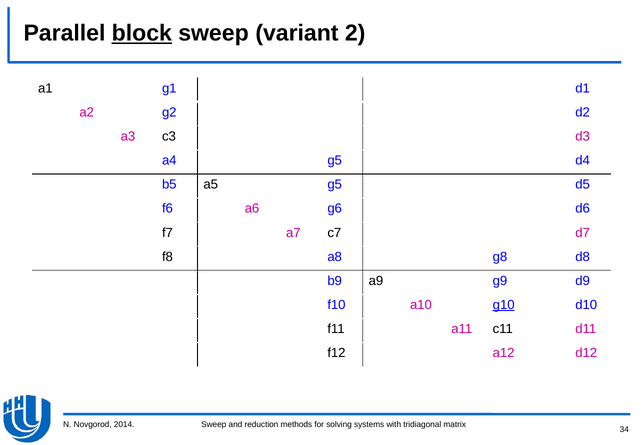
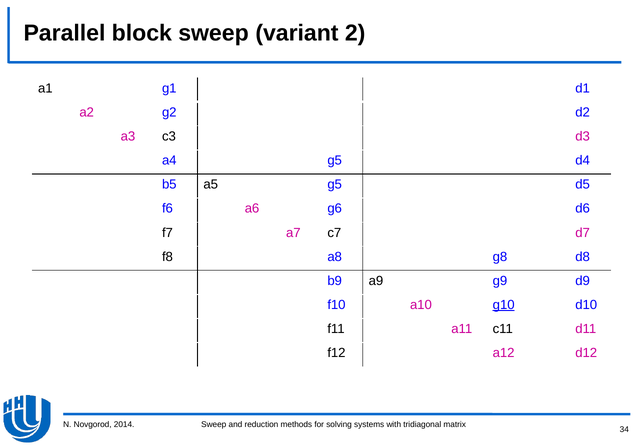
block underline: present -> none (142, 33)
